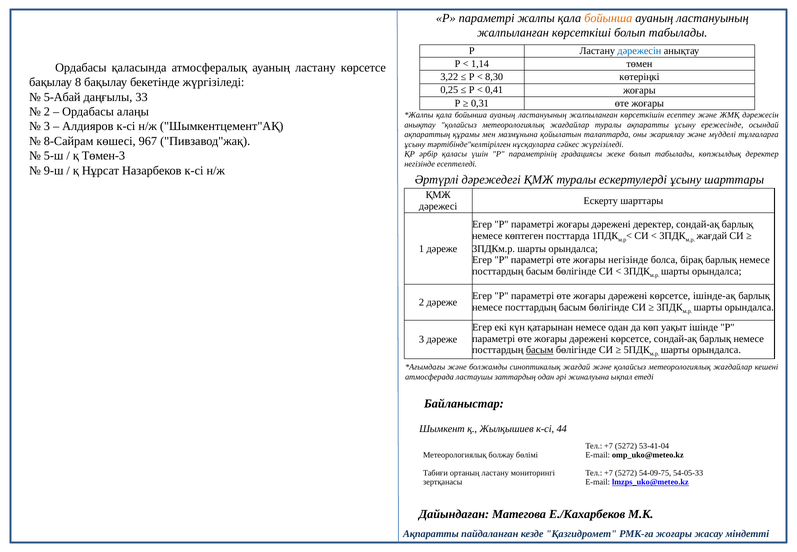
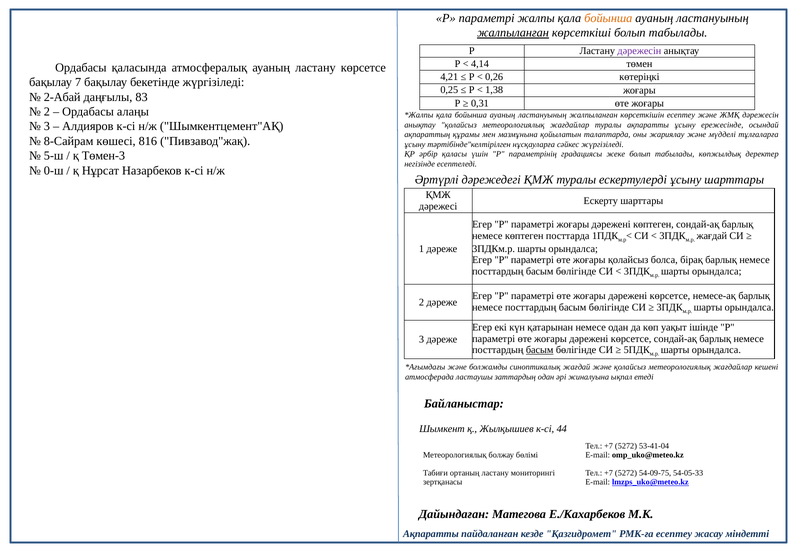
жалпыланған underline: none -> present (513, 33)
дәрежесін colour: blue -> purple (639, 51)
1,14: 1,14 -> 4,14 (480, 64)
3,22: 3,22 -> 4,21 (449, 77)
8,30: 8,30 -> 0,26 (494, 77)
8: 8 -> 7 (78, 82)
0,41: 0,41 -> 1,38 (494, 90)
5-Абай: 5-Абай -> 2-Абай (62, 97)
33: 33 -> 83 (142, 97)
967: 967 -> 816 (148, 141)
9-ш: 9-ш -> 0-ш (54, 171)
дәрежені деректер: деректер -> көптеген (653, 224)
жоғары негізінде: негізінде -> қолайсыз (628, 260)
ішінде-ақ: ішінде-ақ -> немесе-ақ (714, 296)
РМК-ға жоғары: жоғары -> есептеу (674, 533)
